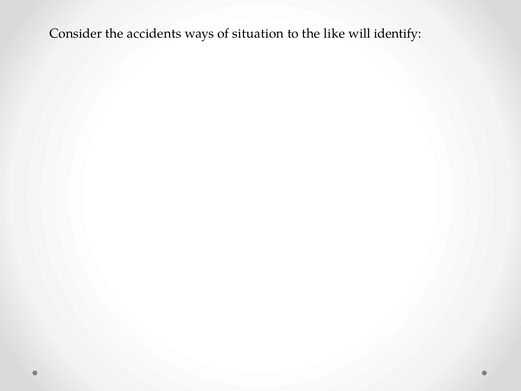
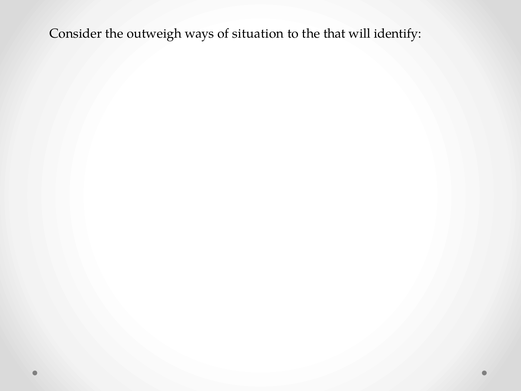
accidents: accidents -> outweigh (154, 34)
like: like -> that (334, 34)
